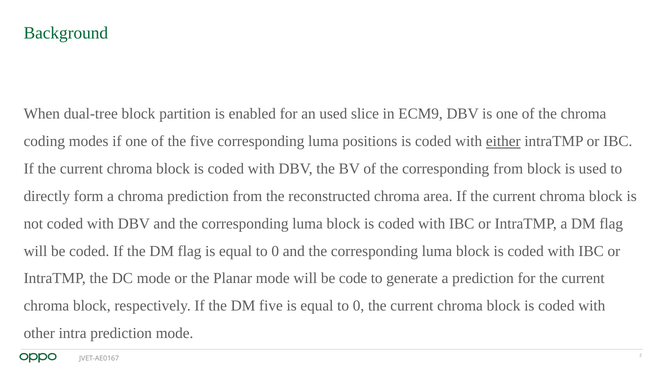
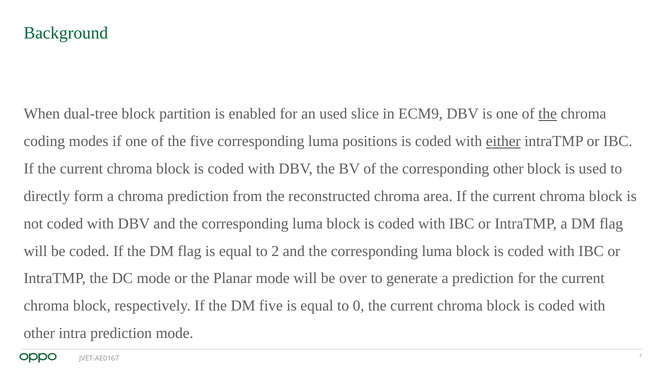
the underline: none -> present (548, 114)
corresponding from: from -> other (508, 169)
0: 0 -> 2 (275, 251)
code: code -> over (353, 278)
